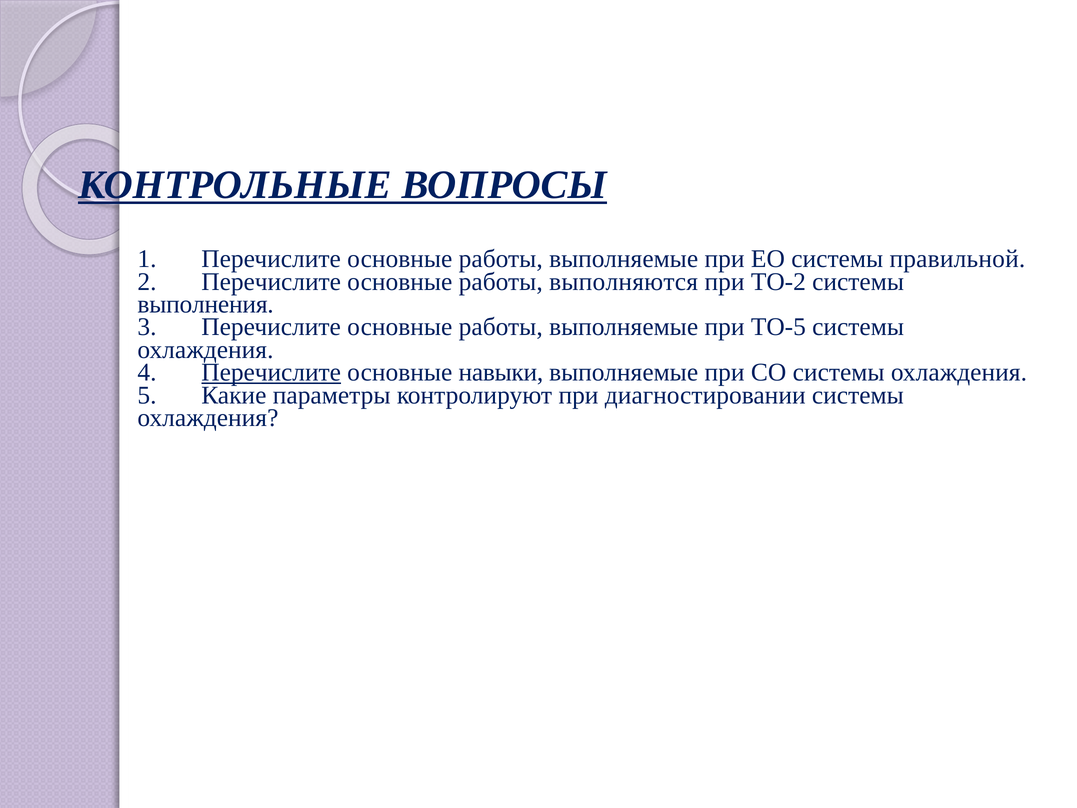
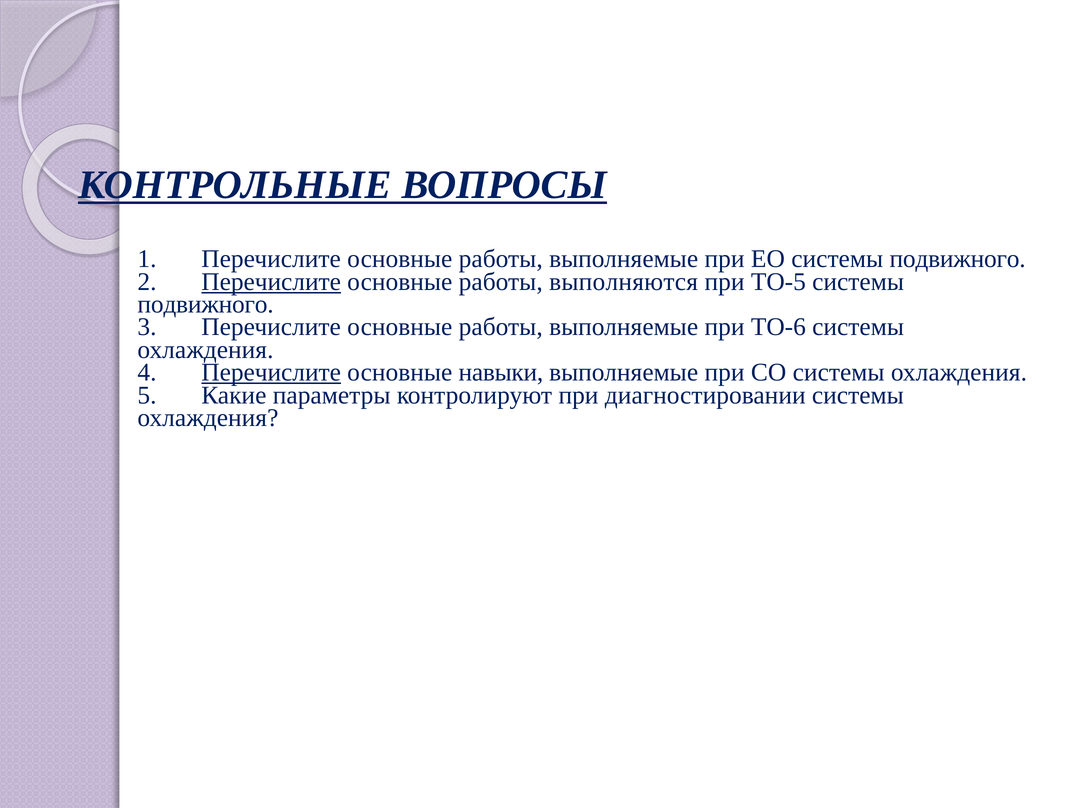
ЕО системы правильной: правильной -> подвижного (958, 259)
Перечислите underline: none -> present (271, 282)
ТО-2: ТО-2 -> ТО-5 (778, 282)
выполнения: выполнения -> подвижного (206, 304)
ТО-5: ТО-5 -> ТО-6 (778, 327)
